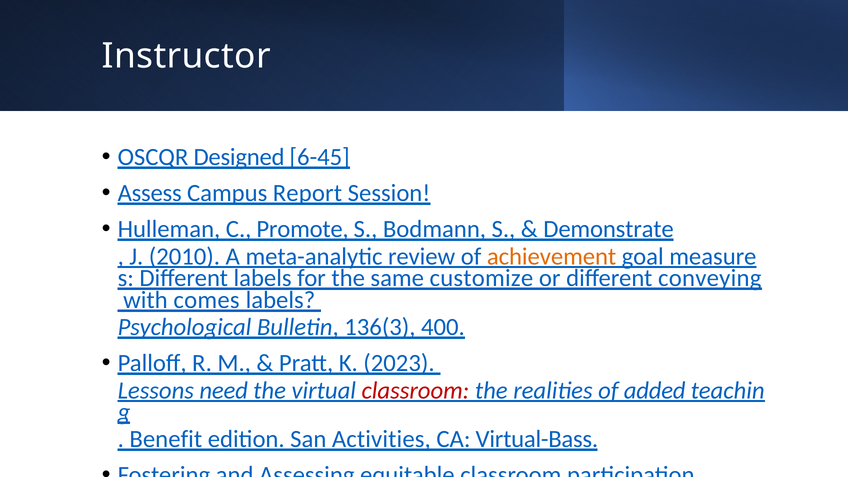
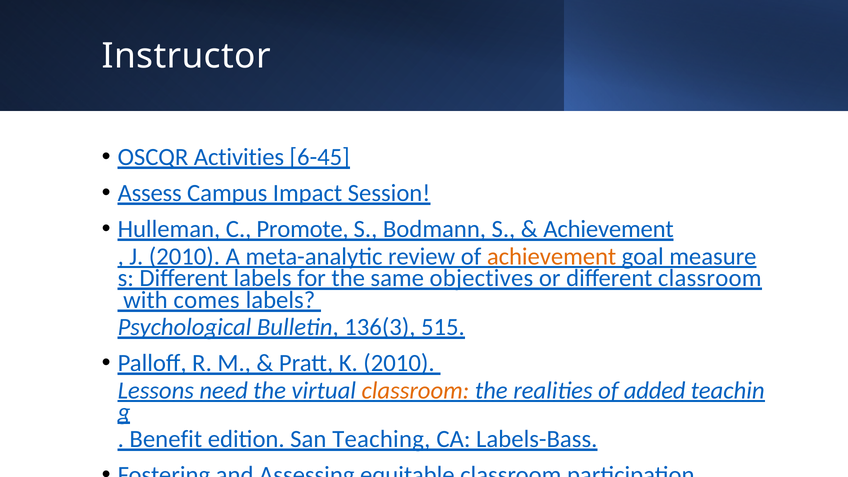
Designed: Designed -> Activities (239, 157)
Report: Report -> Impact (308, 193)
Demonstrate: Demonstrate -> Achievement (609, 229)
customize: customize -> objectives (481, 278)
different conveying: conveying -> classroom (710, 278)
400: 400 -> 515 (443, 327)
K 2023: 2023 -> 2010 (399, 363)
classroom colour: red -> orange (415, 390)
Activities: Activities -> Teaching (381, 439)
Virtual-Bass: Virtual-Bass -> Labels-Bass (537, 439)
